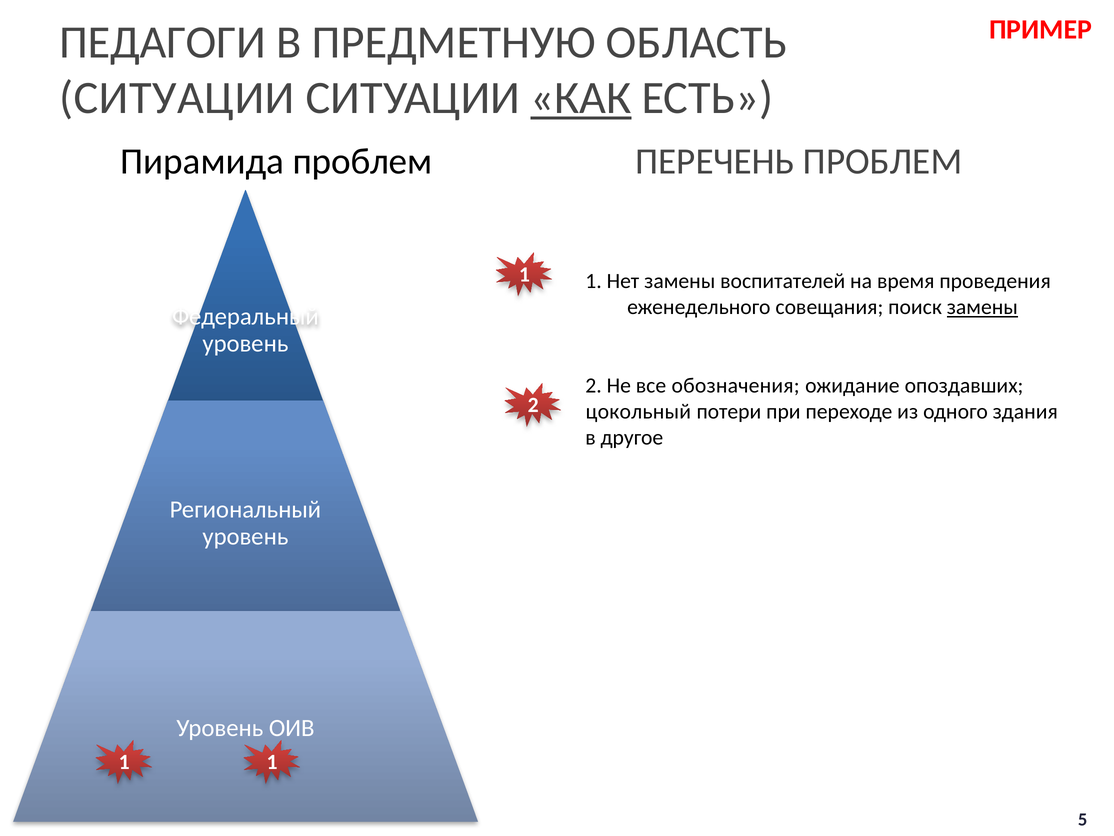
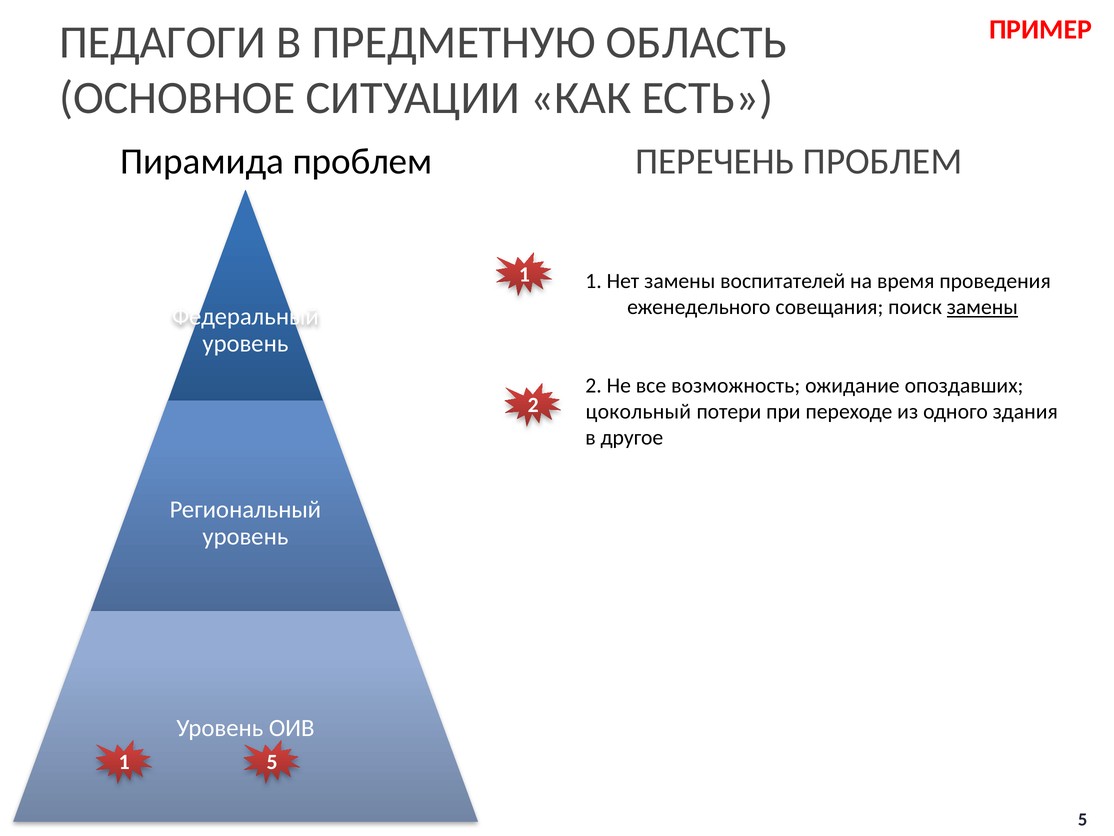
СИТУАЦИИ: СИТУАЦИИ -> ОСНОВНОЕ (177, 98)
КАК underline: present -> none (581, 98)
обозначения: обозначения -> возможность (736, 385)
1: 1 -> 5 (272, 762)
